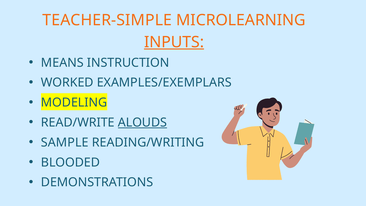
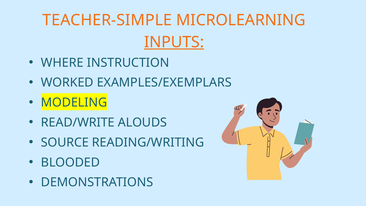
MEANS: MEANS -> WHERE (62, 63)
ALOUDS underline: present -> none (142, 122)
SAMPLE: SAMPLE -> SOURCE (65, 142)
